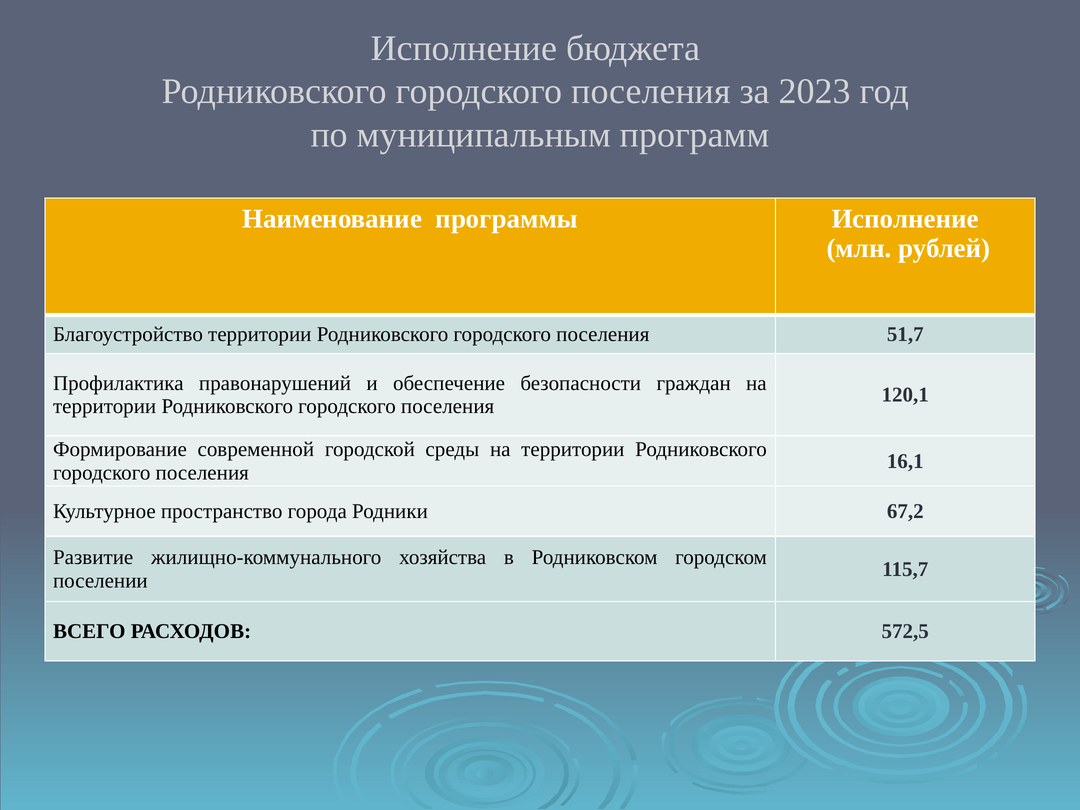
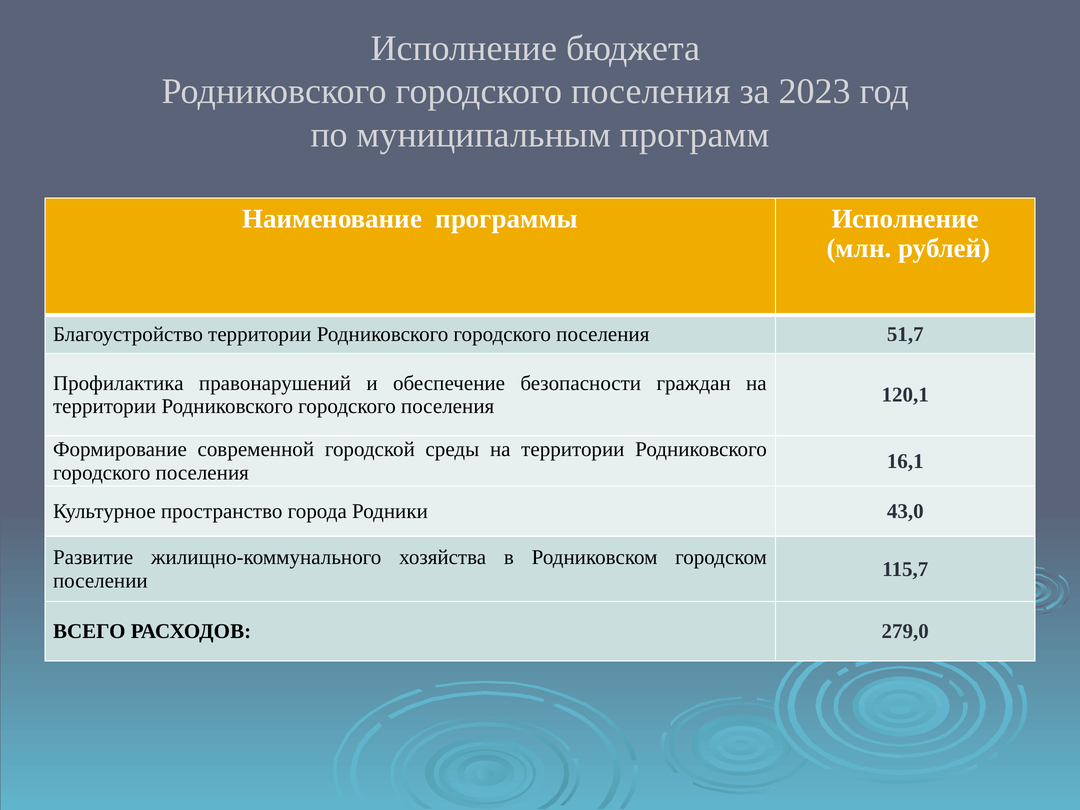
67,2: 67,2 -> 43,0 (905, 511)
572,5: 572,5 -> 279,0 (905, 631)
